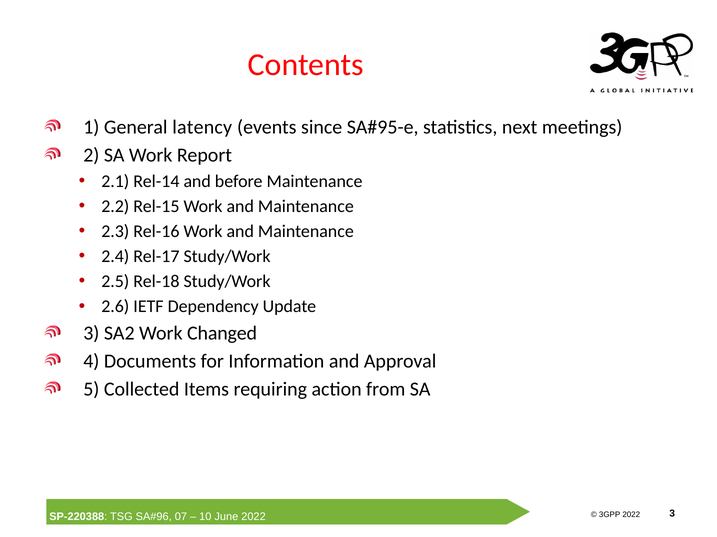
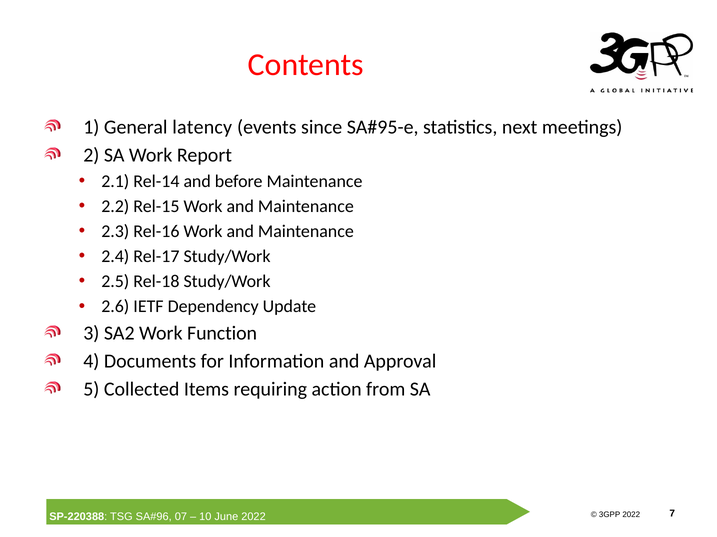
Changed: Changed -> Function (222, 334)
3: 3 -> 7 (672, 514)
